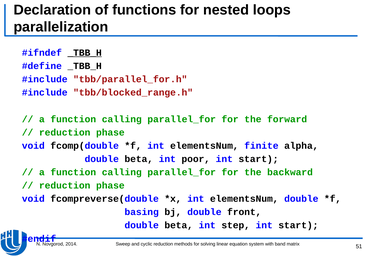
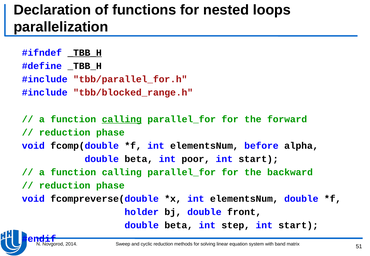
calling underline: none -> present (122, 119)
finite: finite -> before (261, 146)
basing: basing -> holder (142, 212)
